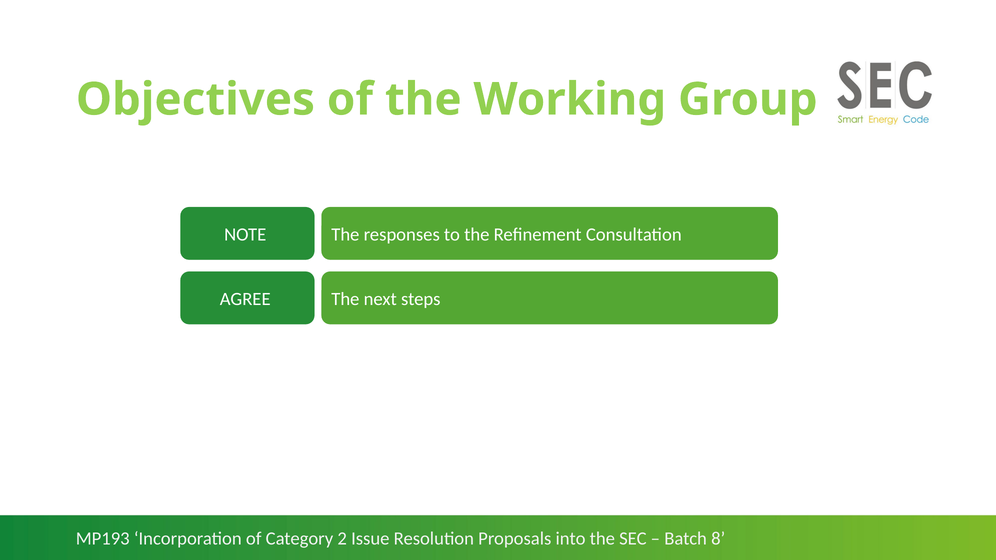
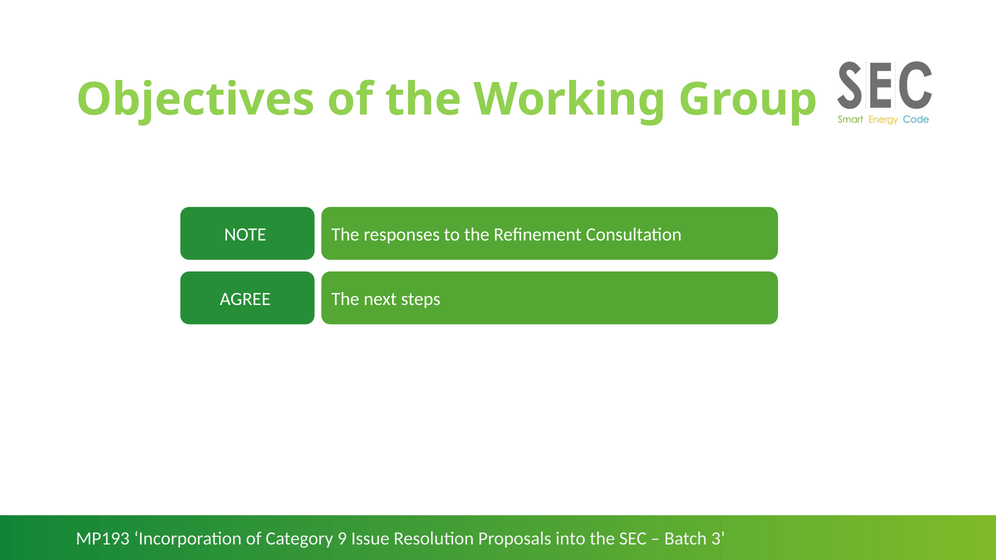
2: 2 -> 9 (342, 539)
8: 8 -> 3 (718, 539)
